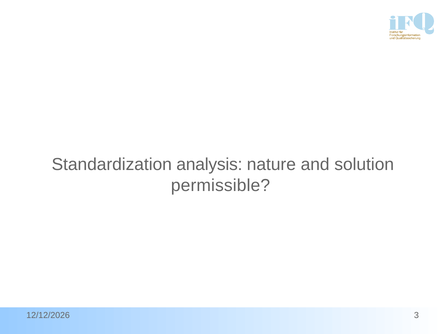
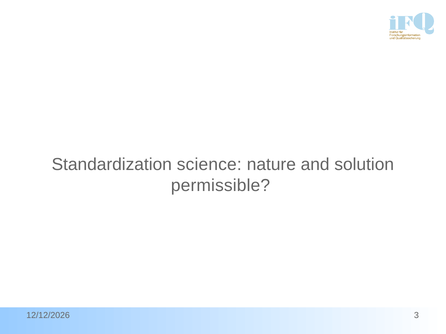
analysis: analysis -> science (209, 165)
